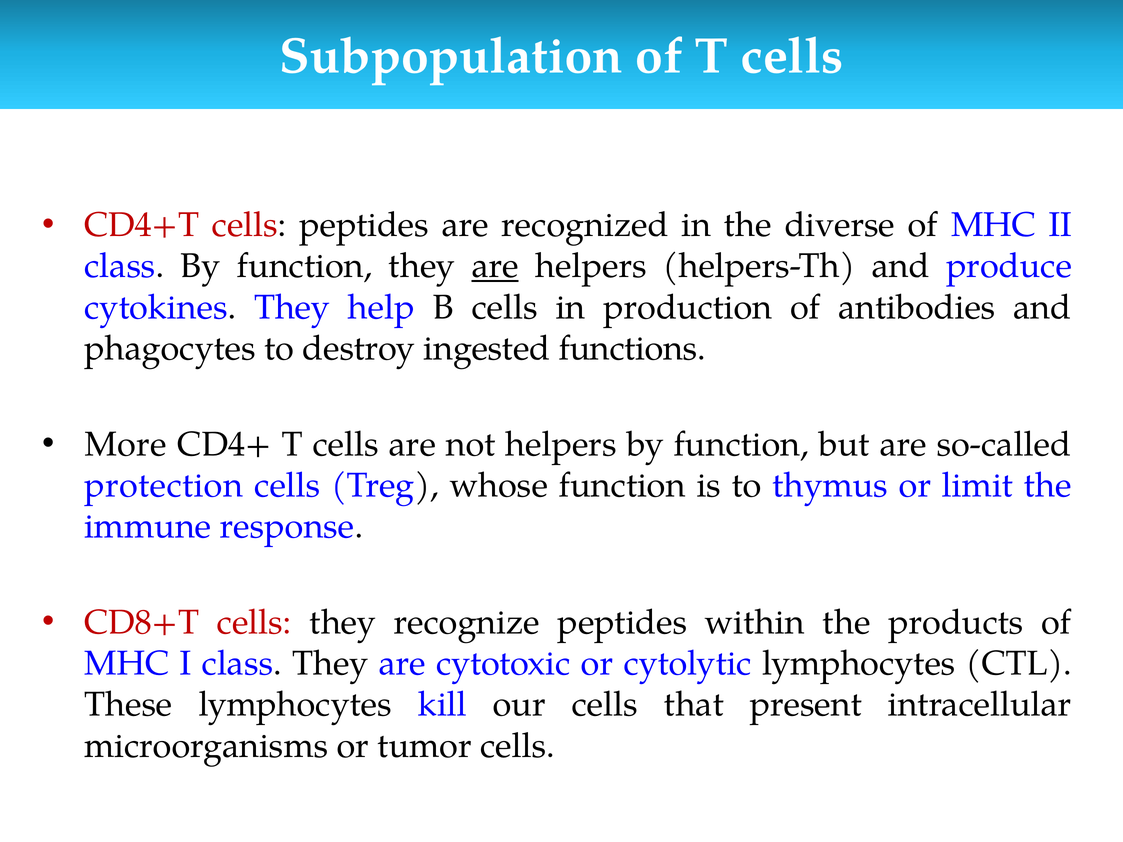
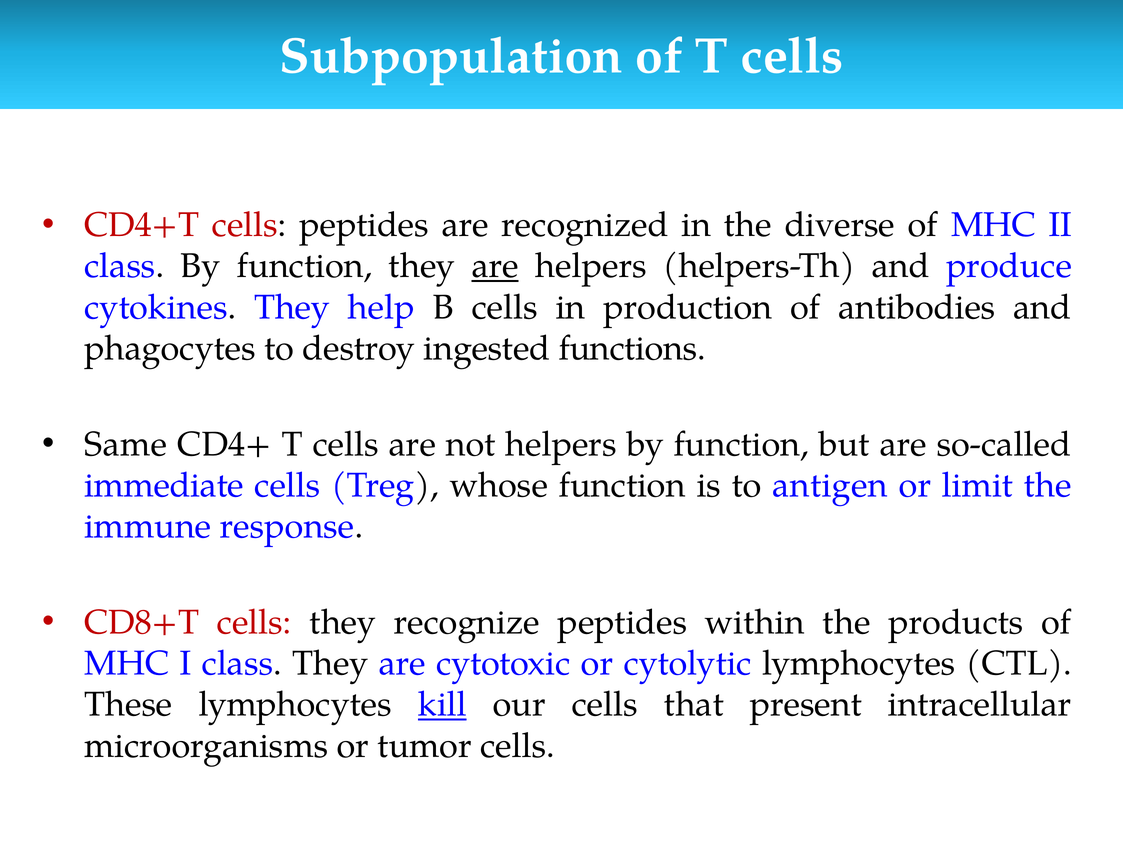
More: More -> Same (126, 444)
protection: protection -> immediate (164, 485)
thymus: thymus -> antigen (830, 485)
kill underline: none -> present (442, 705)
